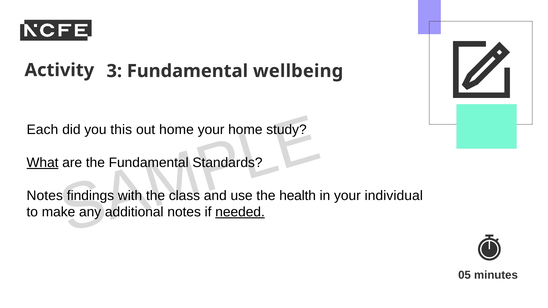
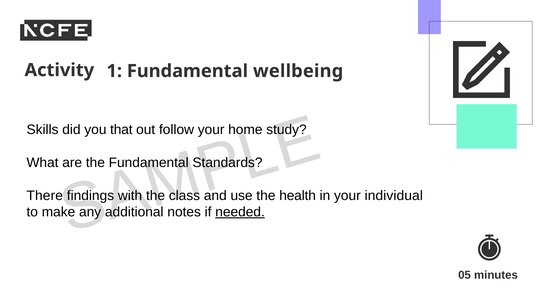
3: 3 -> 1 (114, 71)
Each: Each -> Skills (43, 130)
this: this -> that (121, 130)
out home: home -> follow (177, 130)
What underline: present -> none (43, 163)
Notes: Notes -> There (45, 196)
